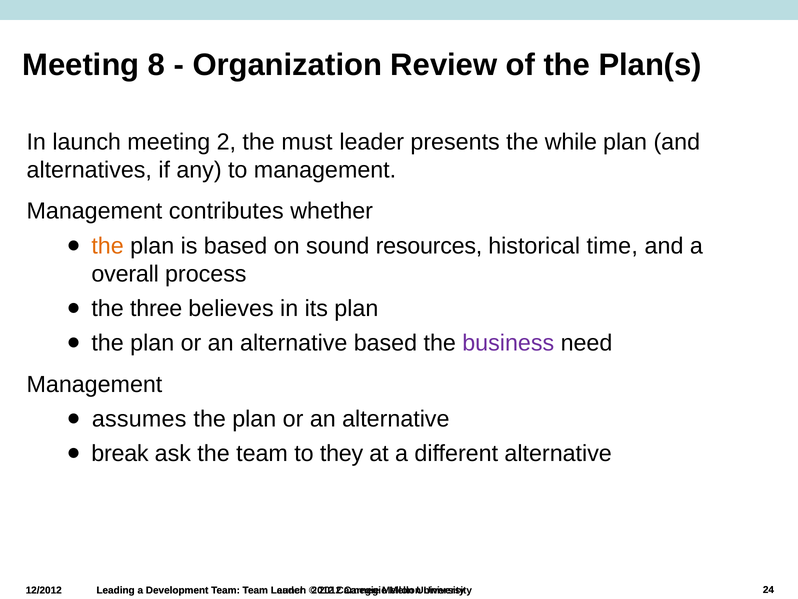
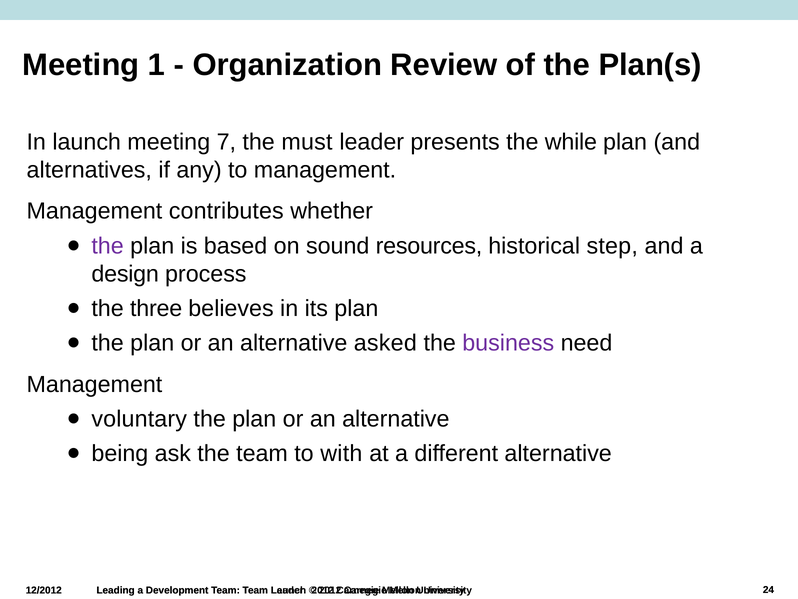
8: 8 -> 1 (156, 65)
2: 2 -> 7 (226, 142)
the colour: orange -> purple (108, 246)
time: time -> step (612, 246)
overall: overall -> design (125, 274)
alternative based: based -> asked (385, 343)
assumes: assumes -> voluntary (139, 419)
break: break -> being (120, 453)
they: they -> with (341, 453)
